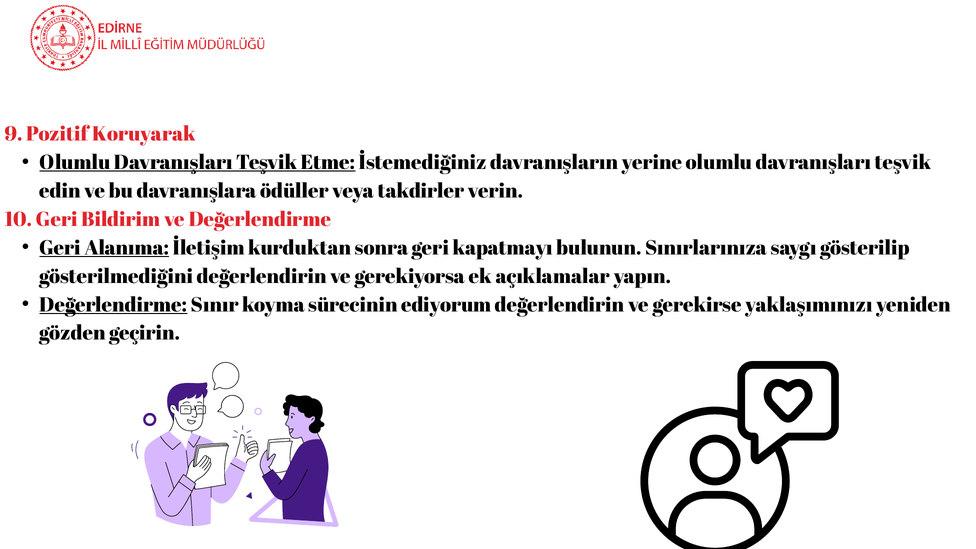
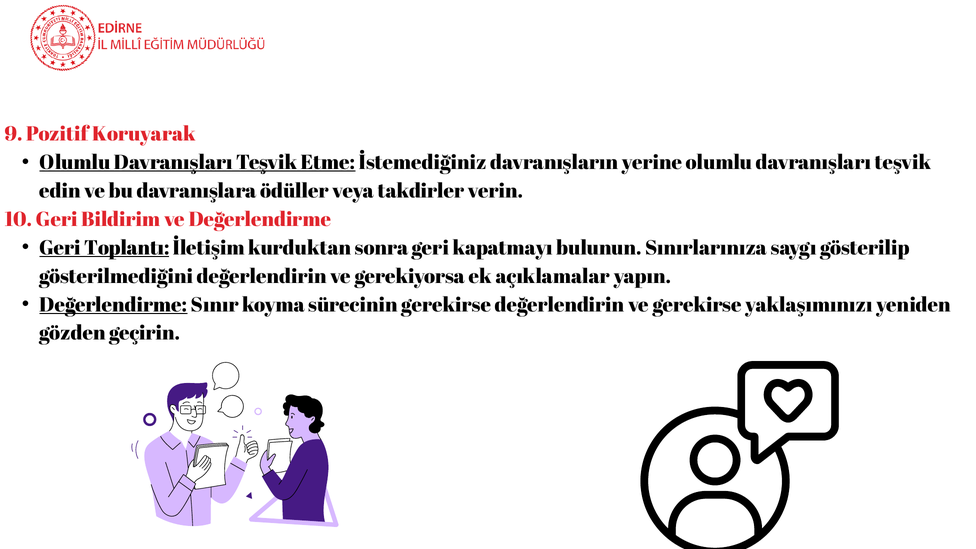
Alanıma: Alanıma -> Toplantı (127, 248)
sürecinin ediyorum: ediyorum -> gerekirse (446, 305)
